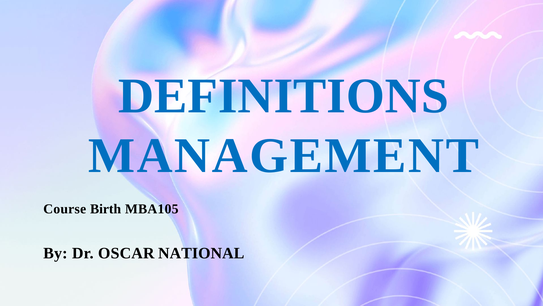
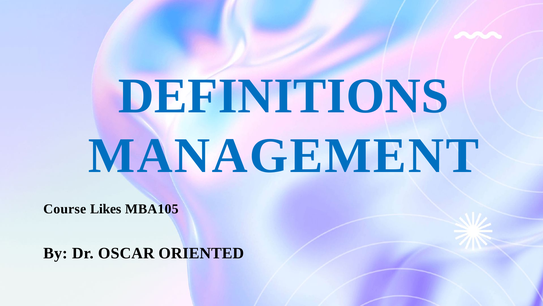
Birth: Birth -> Likes (106, 208)
NATIONAL: NATIONAL -> ORIENTED (201, 253)
